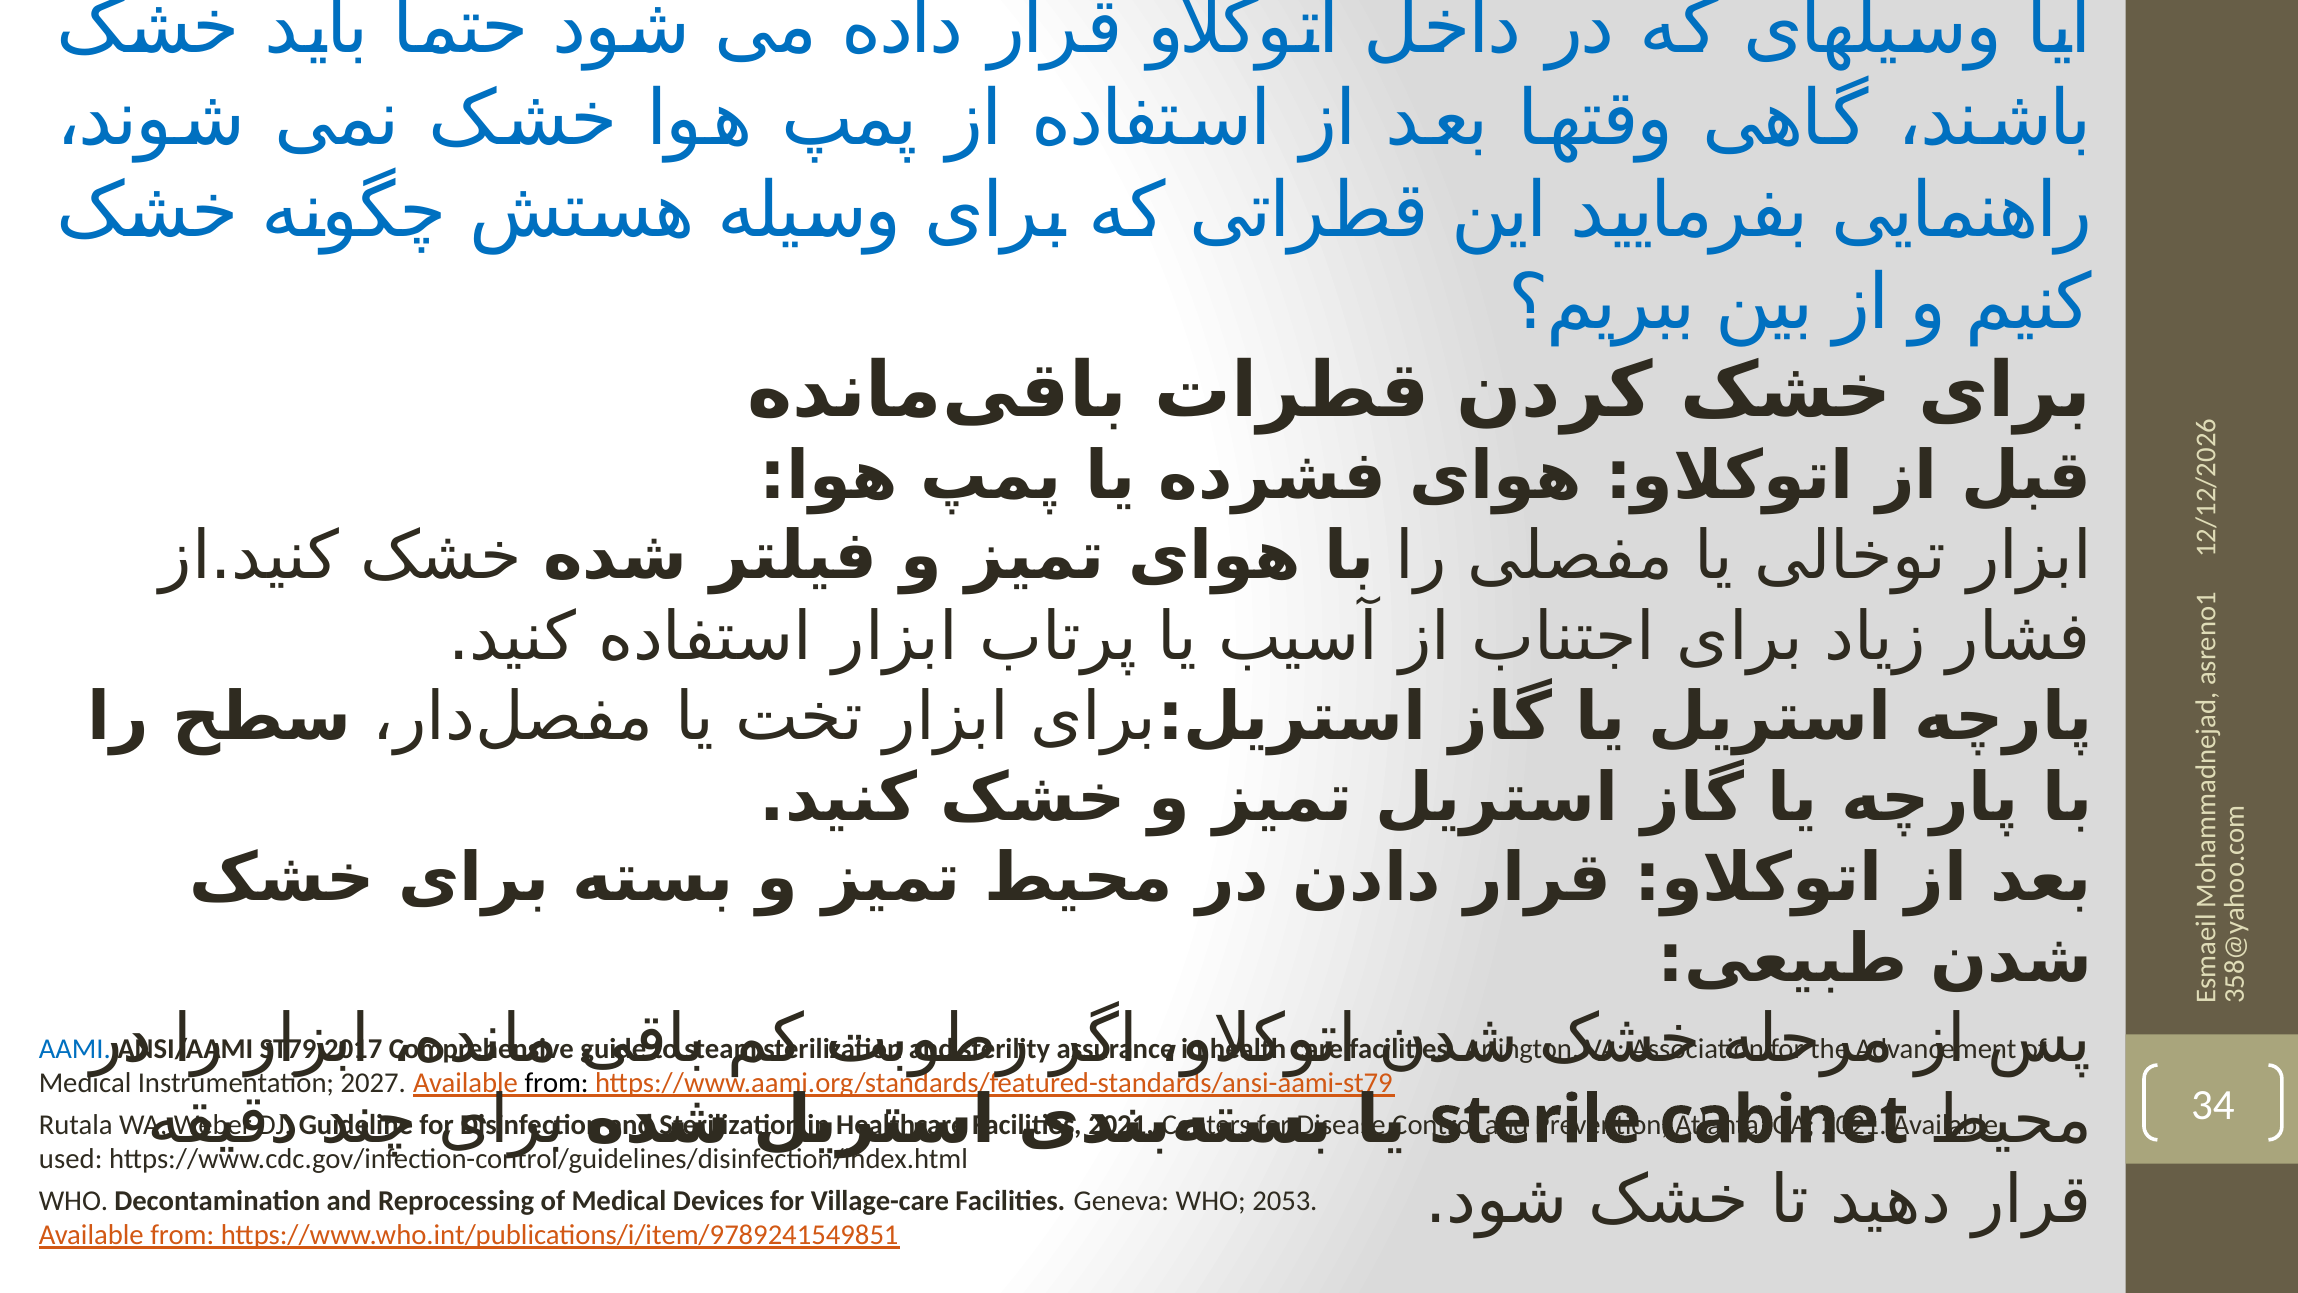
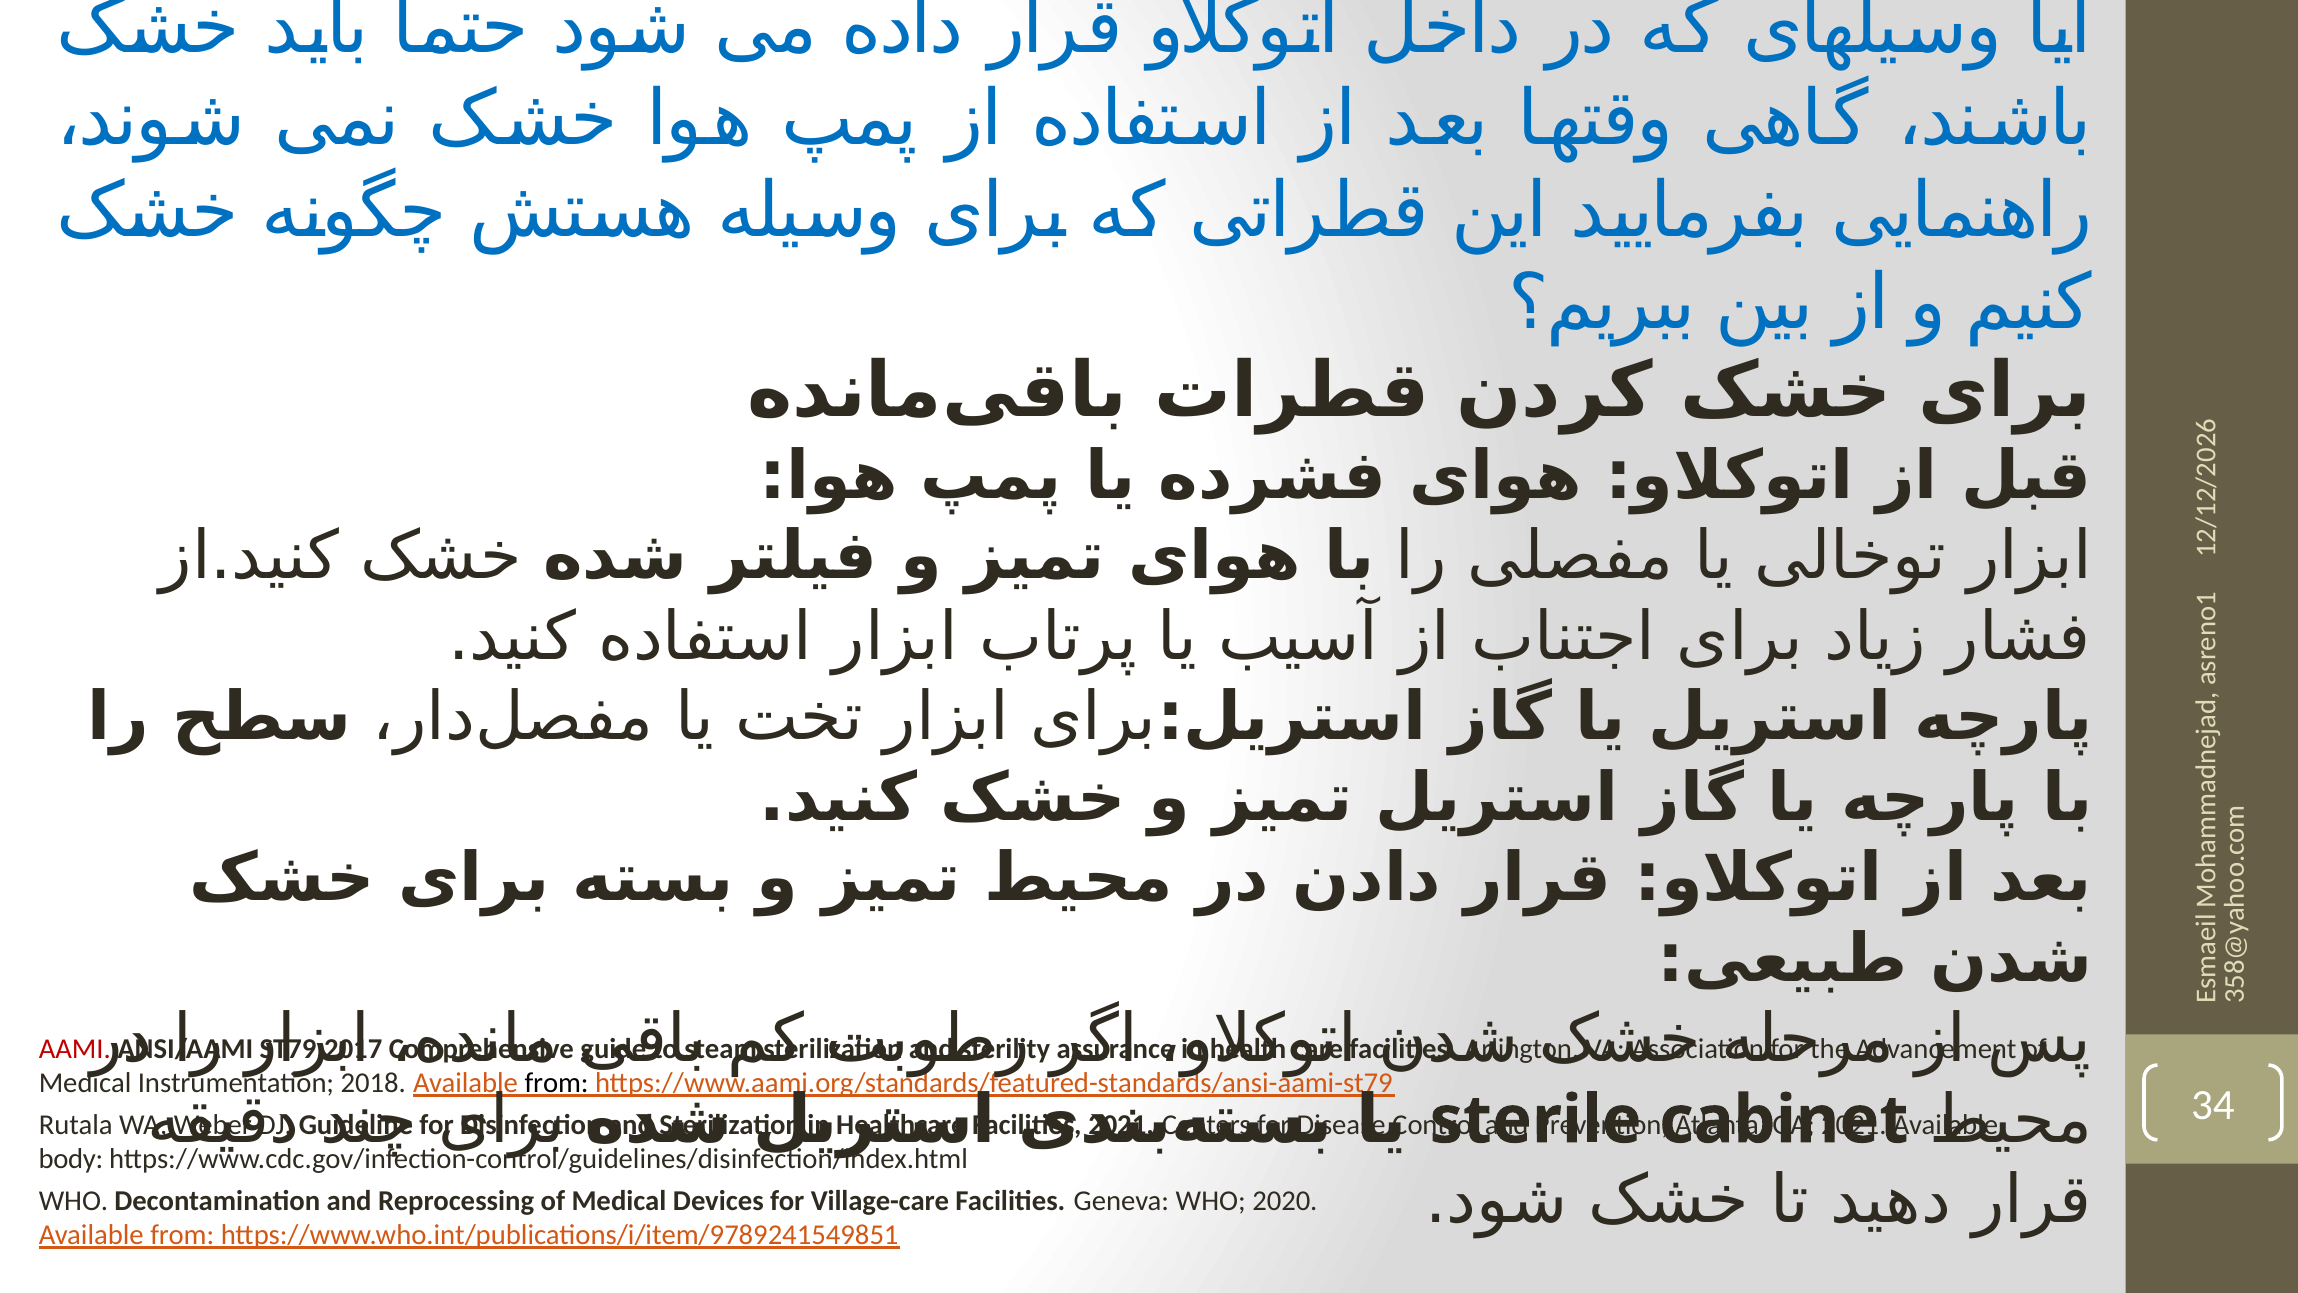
AAMI colour: blue -> red (75, 1049)
2027: 2027 -> 2018 (373, 1083)
used: used -> body (71, 1159)
2053: 2053 -> 2020 (1285, 1200)
